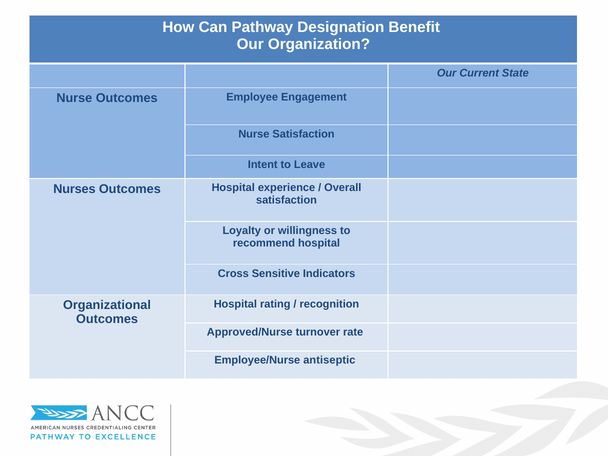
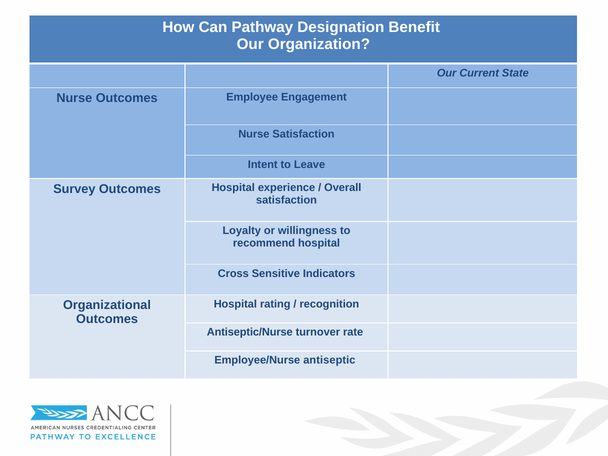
Nurses: Nurses -> Survey (74, 189)
Approved/Nurse: Approved/Nurse -> Antiseptic/Nurse (250, 332)
